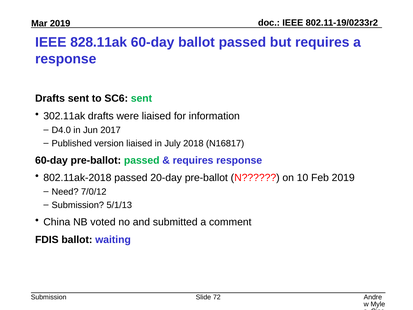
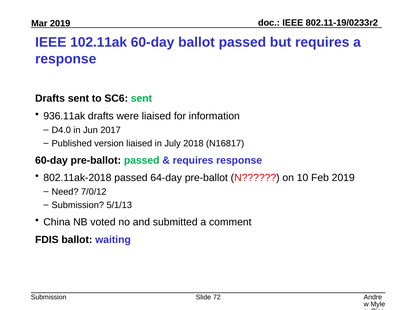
828.11ak: 828.11ak -> 102.11ak (99, 42)
302.11ak: 302.11ak -> 936.11ak (64, 116)
20-day: 20-day -> 64-day (166, 178)
